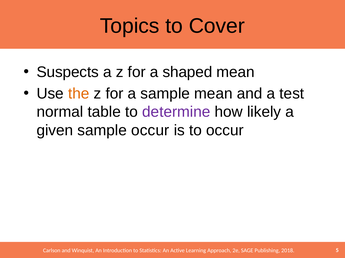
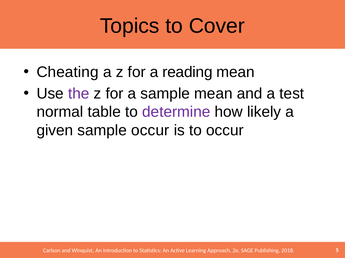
Suspects: Suspects -> Cheating (68, 72)
shaped: shaped -> reading (187, 72)
the colour: orange -> purple (79, 94)
